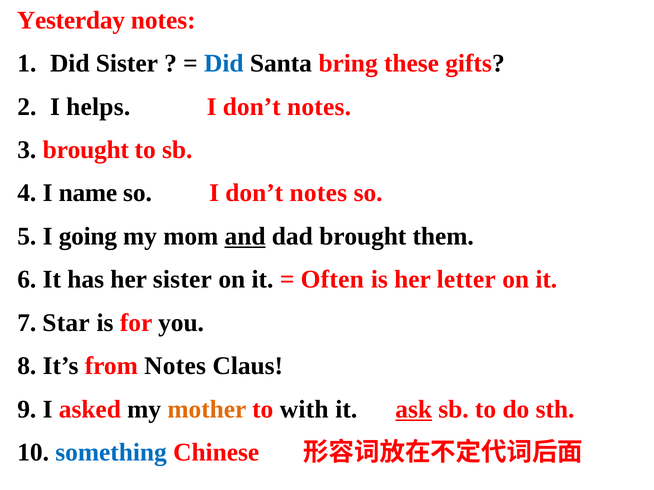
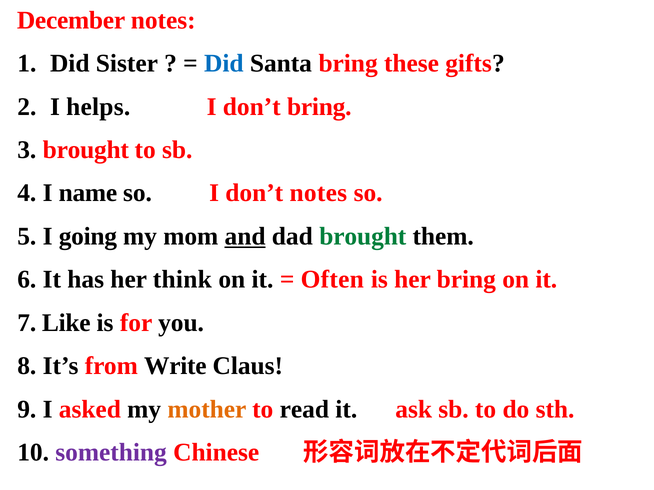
Yesterday: Yesterday -> December (71, 20)
notes: notes -> bring (319, 107)
brought colour: black -> green (363, 237)
her sister: sister -> think (182, 280)
her letter: letter -> bring (466, 280)
Star: Star -> Like (66, 323)
from Notes: Notes -> Write (175, 366)
with: with -> read (304, 410)
ask underline: present -> none (414, 410)
something colour: blue -> purple (111, 453)
